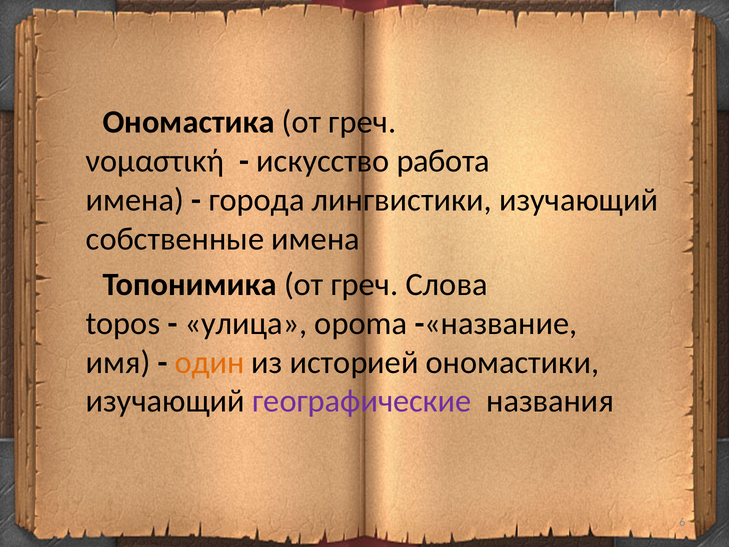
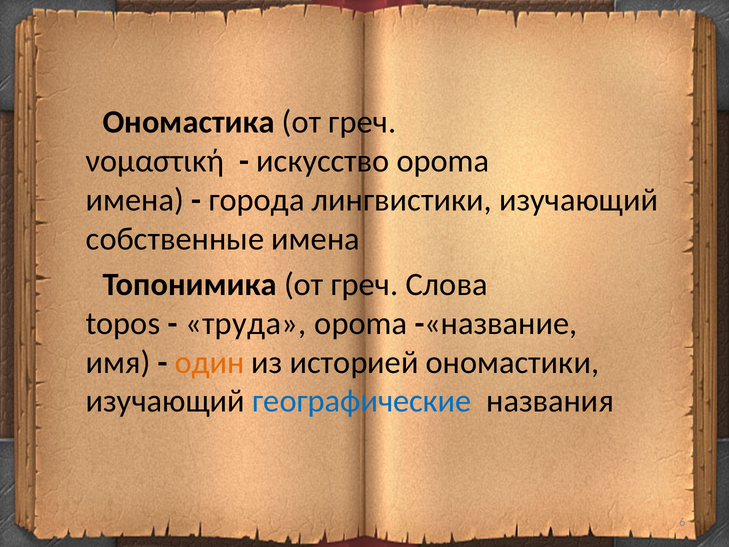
искусство работа: работа -> opoma (443, 161)
улица: улица -> труда (246, 323)
географические colour: purple -> blue (362, 401)
